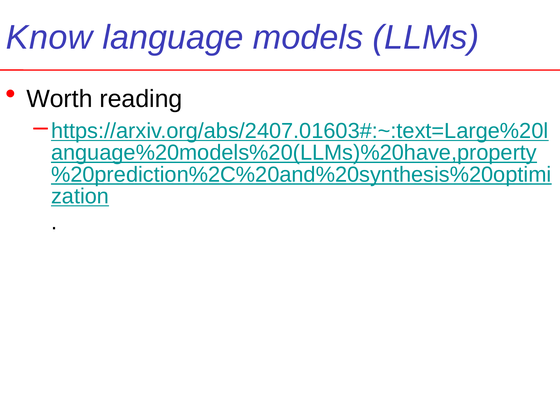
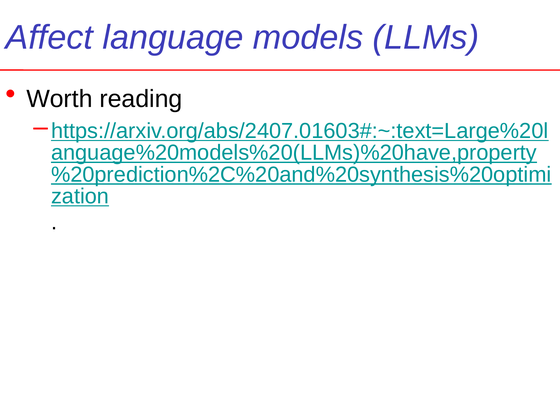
Know: Know -> Affect (49, 37)
